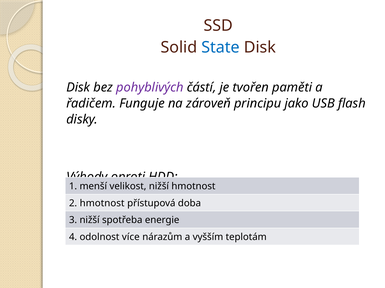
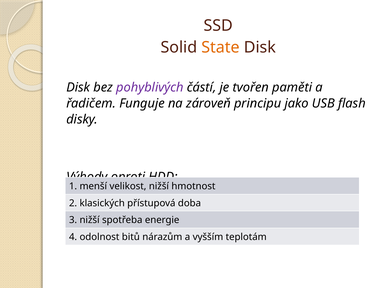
State colour: blue -> orange (221, 47)
2 hmotnost: hmotnost -> klasických (102, 204)
více: více -> bitů (131, 238)
